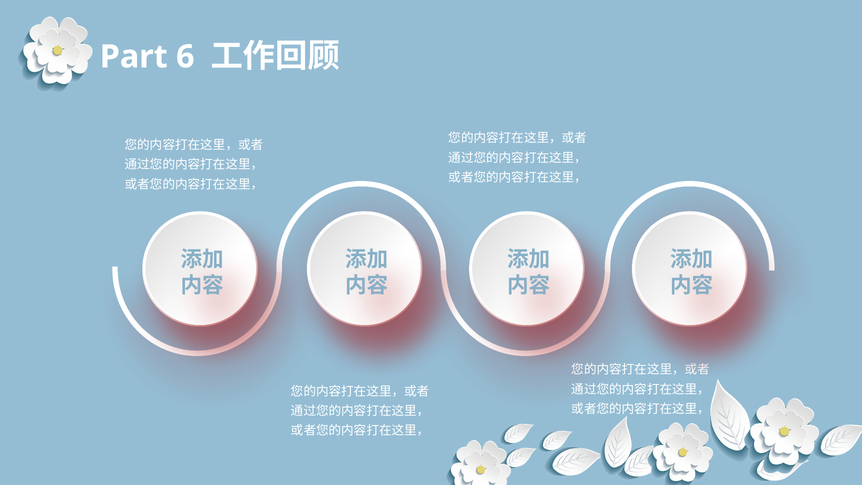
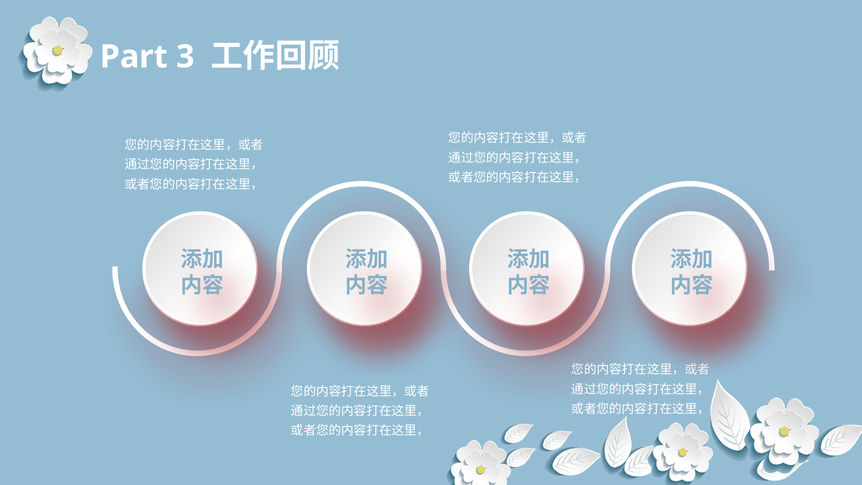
6: 6 -> 3 (185, 57)
